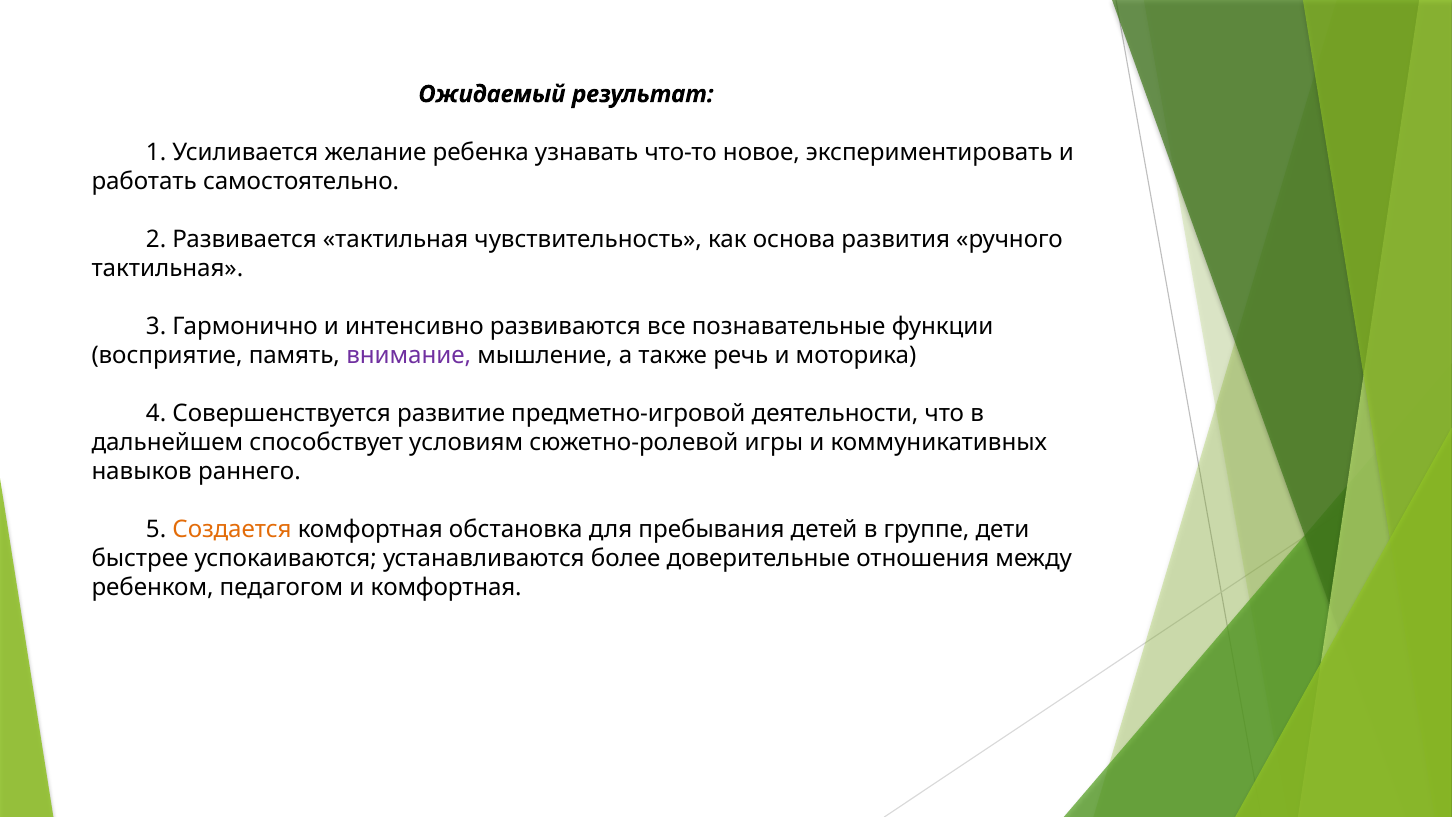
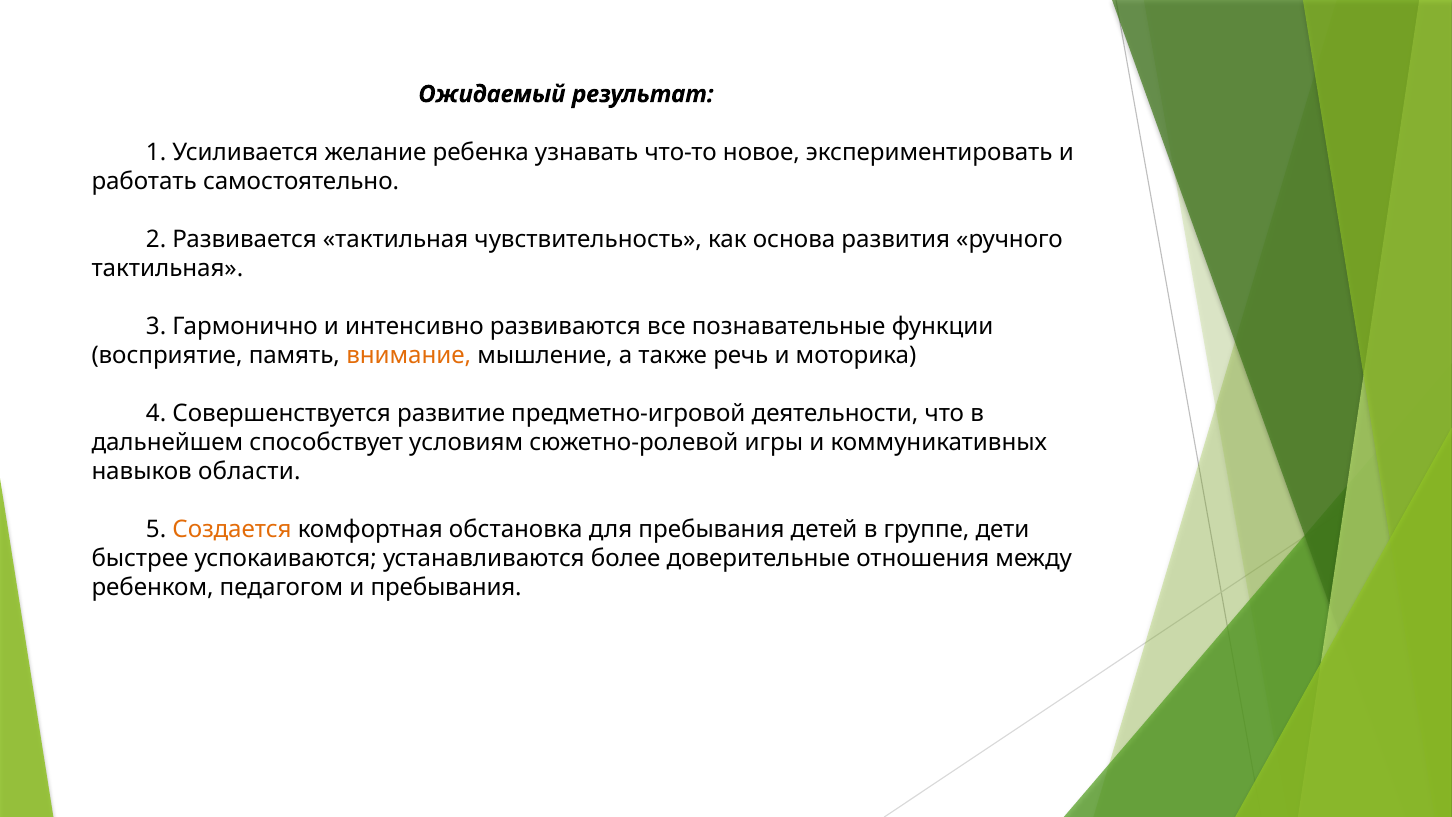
внимание colour: purple -> orange (409, 355)
раннего: раннего -> области (249, 471)
и комфортная: комфортная -> пребывания (446, 587)
